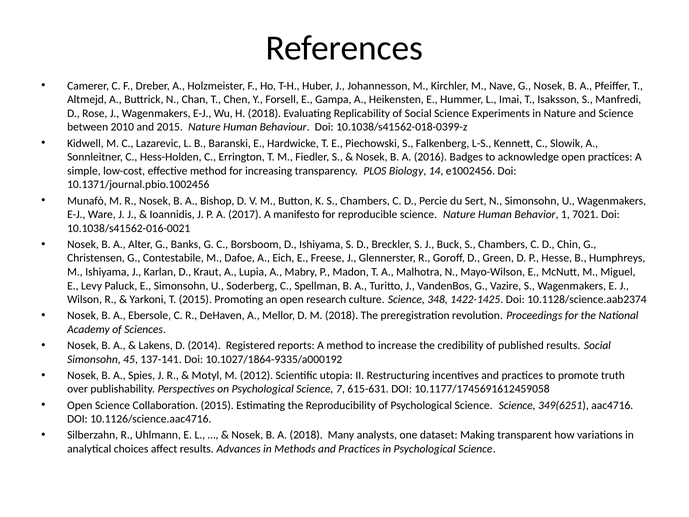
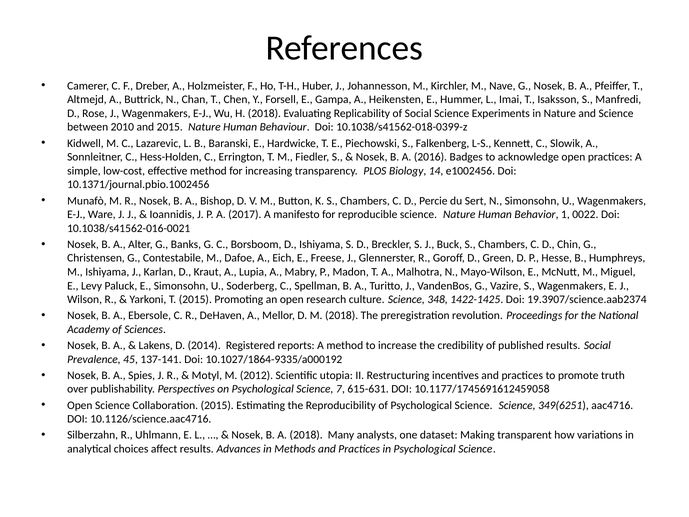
7021: 7021 -> 0022 (585, 214)
10.1128/science.aab2374: 10.1128/science.aab2374 -> 19.3907/science.aab2374 (587, 299)
Simonsohn: Simonsohn -> Prevalence (94, 359)
